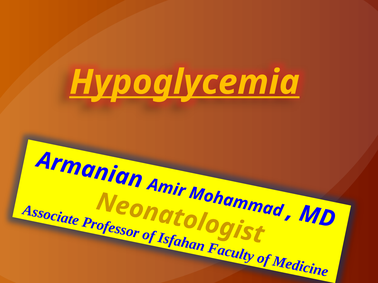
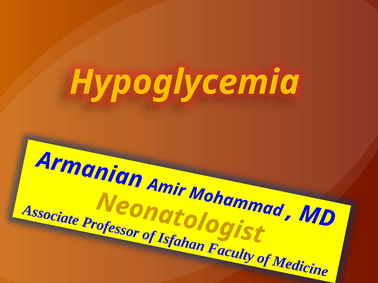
Hypoglycemia underline: present -> none (184, 82)
